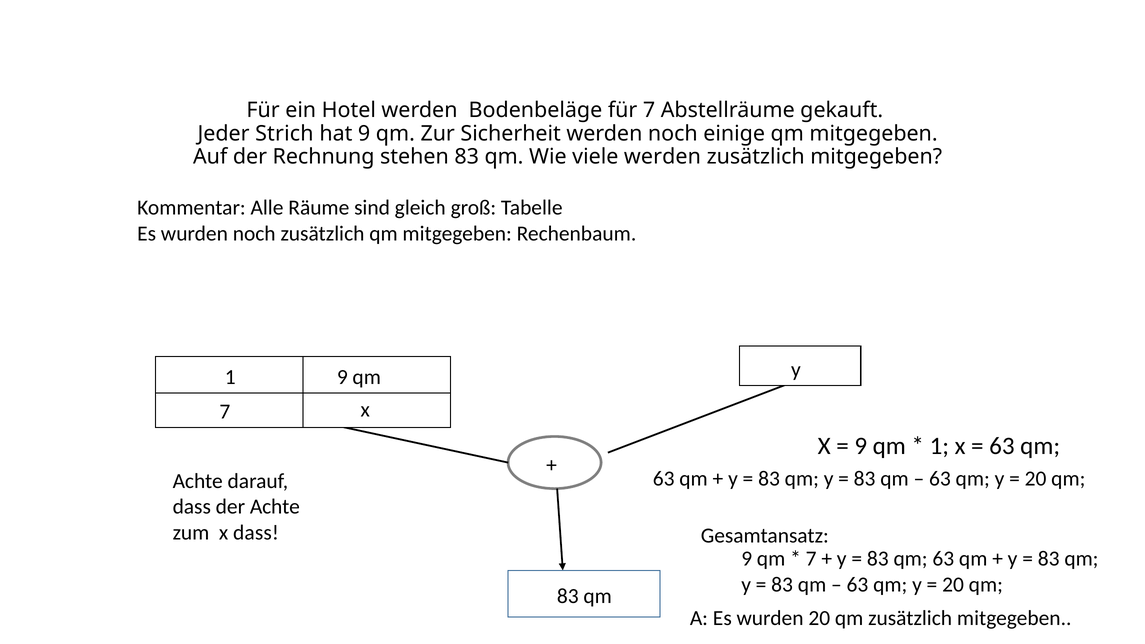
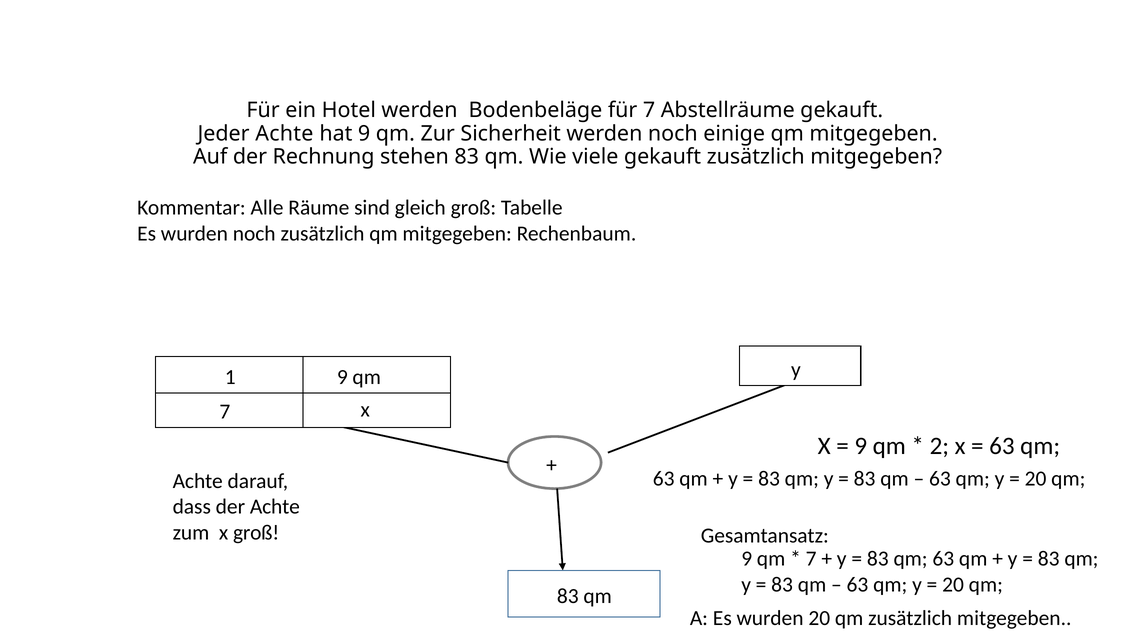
Jeder Strich: Strich -> Achte (284, 134)
viele werden: werden -> gekauft (663, 157)
1: 1 -> 2 (939, 446)
x dass: dass -> groß (256, 533)
